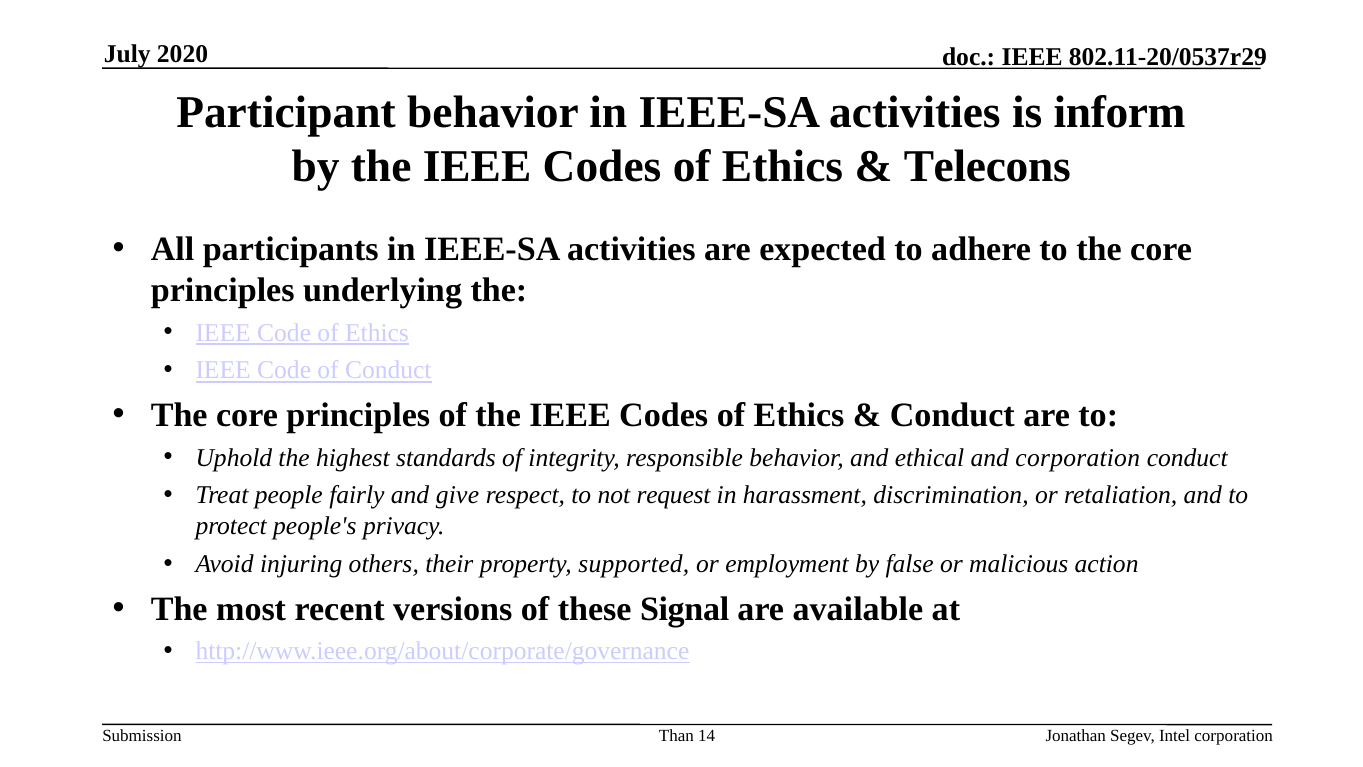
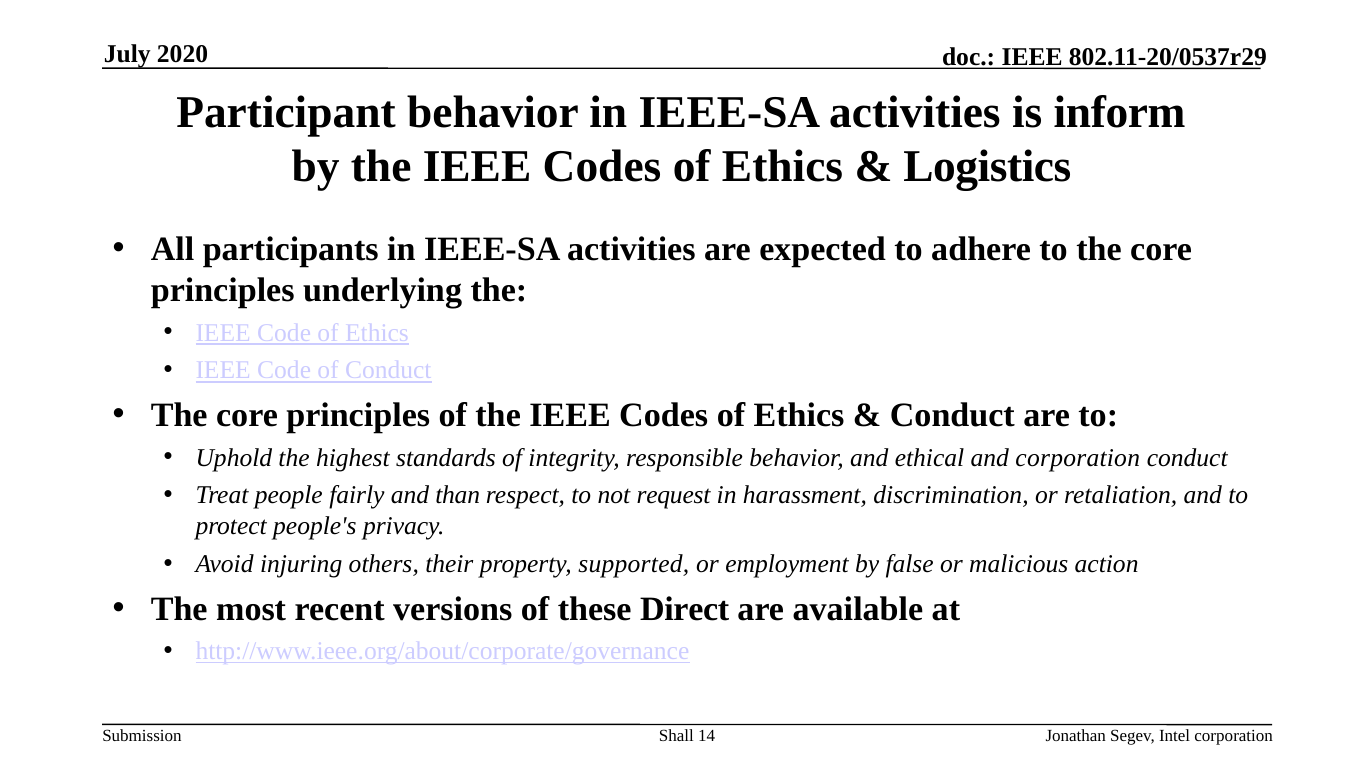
Telecons: Telecons -> Logistics (987, 167)
give: give -> than (458, 495)
Signal: Signal -> Direct (685, 609)
Than: Than -> Shall (676, 735)
